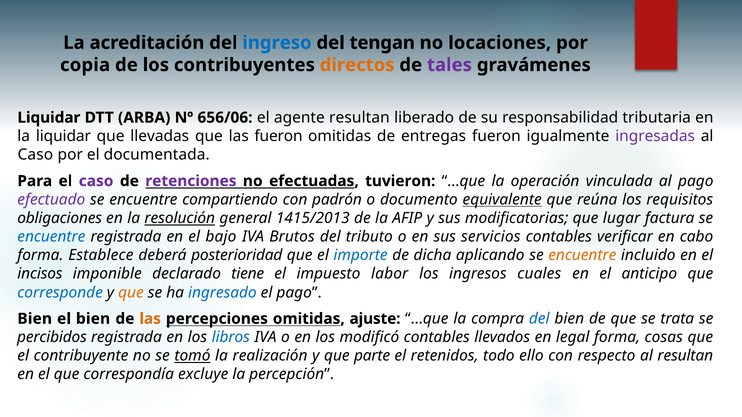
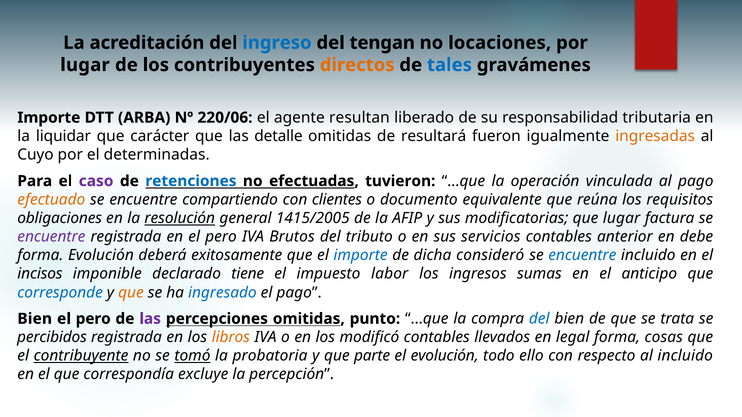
copia: copia -> lugar (85, 65)
tales colour: purple -> blue (449, 65)
Liquidar: Liquidar -> Importe (49, 118)
656/06: 656/06 -> 220/06 (225, 118)
llevadas: llevadas -> carácter (160, 136)
las fueron: fueron -> detalle (279, 136)
entregas: entregas -> resultará (434, 136)
ingresadas colour: purple -> orange (655, 136)
Caso: Caso -> Cuyo (36, 155)
documentada: documentada -> determinadas (157, 155)
retenciones colour: purple -> blue (191, 181)
efectuado colour: purple -> orange (51, 200)
padrón: padrón -> clientes (337, 200)
equivalente underline: present -> none (502, 200)
1415/2013: 1415/2013 -> 1415/2005 (313, 218)
encuentre colour: blue -> purple (51, 237)
en el bajo: bajo -> pero (221, 237)
verificar: verificar -> anterior (625, 237)
cabo: cabo -> debe (696, 237)
forma Establece: Establece -> Evolución (101, 256)
posterioridad: posterioridad -> exitosamente (237, 256)
aplicando: aplicando -> consideró (490, 256)
encuentre colour: orange -> blue (582, 256)
cuales: cuales -> sumas (539, 274)
bien: bien -> pero (93, 319)
las colour: orange -> purple (150, 319)
ajuste: ajuste -> punto (375, 319)
libros colour: blue -> orange (231, 338)
contribuyente underline: none -> present (81, 356)
realización: realización -> probatoria (270, 356)
el retenidos: retenidos -> evolución (445, 356)
al resultan: resultan -> incluido (685, 356)
